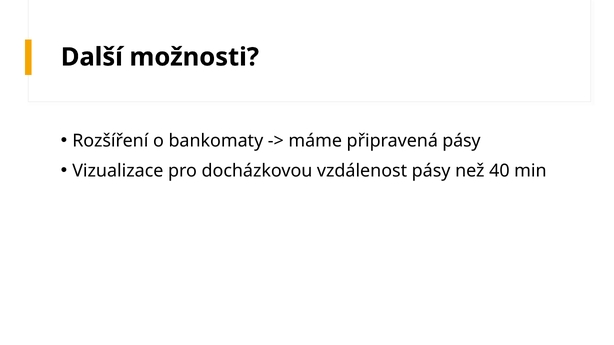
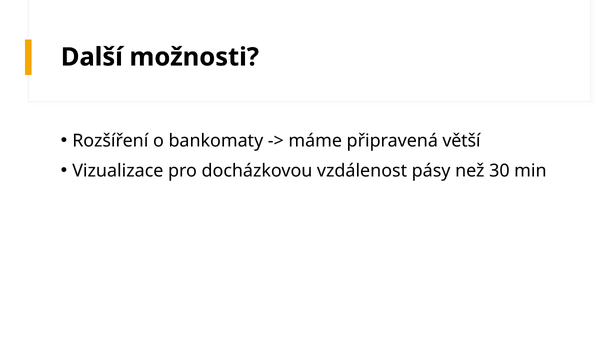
připravená pásy: pásy -> větší (461, 141)
40: 40 -> 30 (499, 171)
